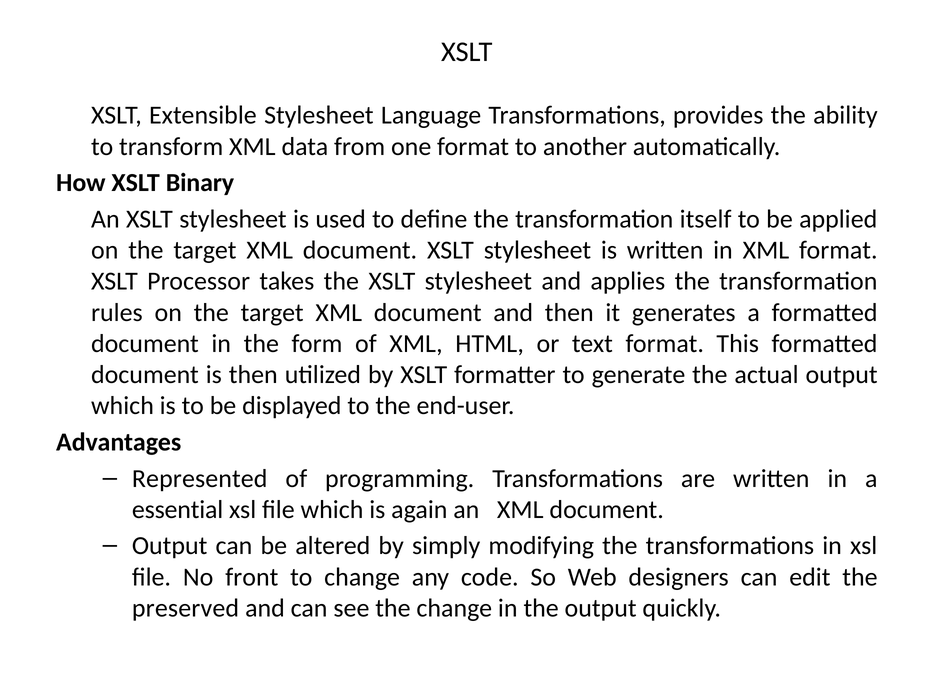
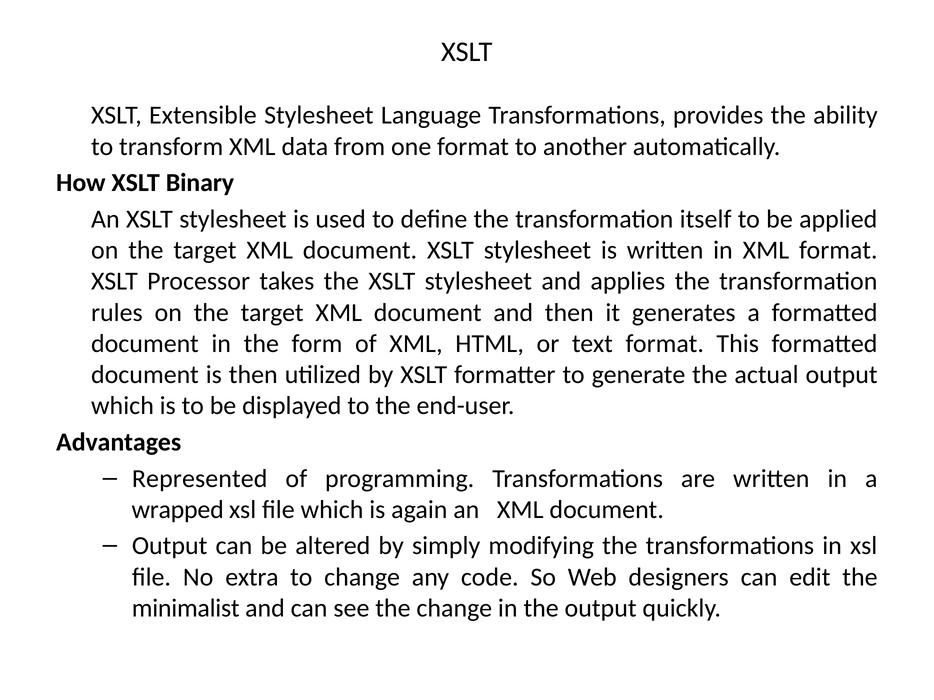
essential: essential -> wrapped (178, 510)
front: front -> extra (252, 577)
preserved: preserved -> minimalist (186, 609)
